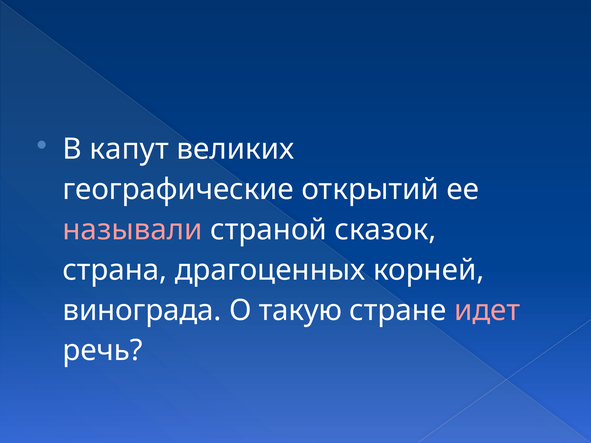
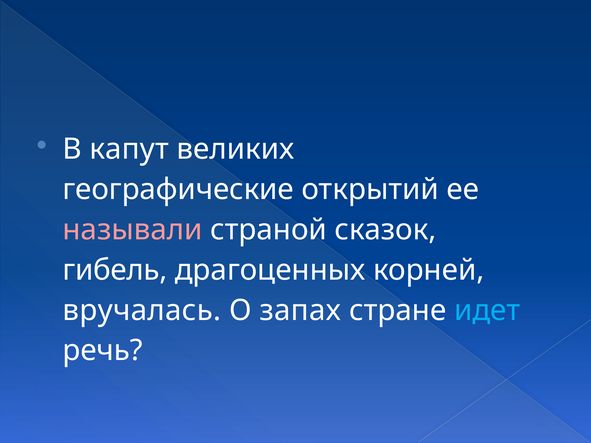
страна: страна -> гибель (115, 270)
винограда: винограда -> вручалась (142, 310)
такую: такую -> запах (300, 310)
идет colour: pink -> light blue (487, 310)
